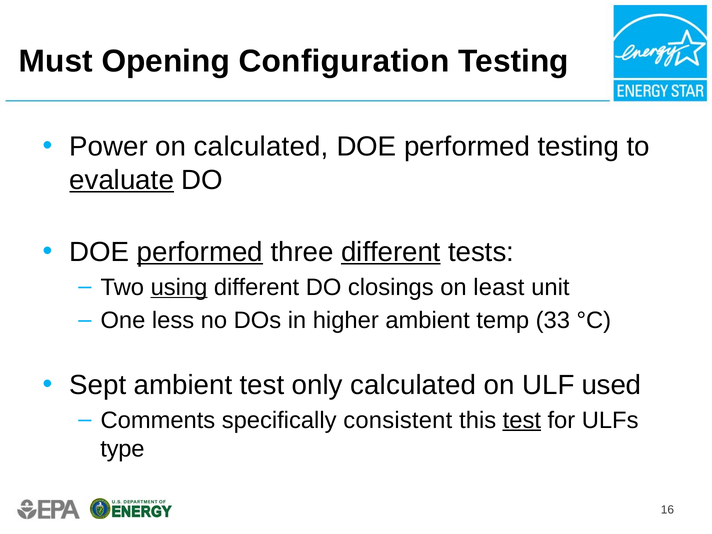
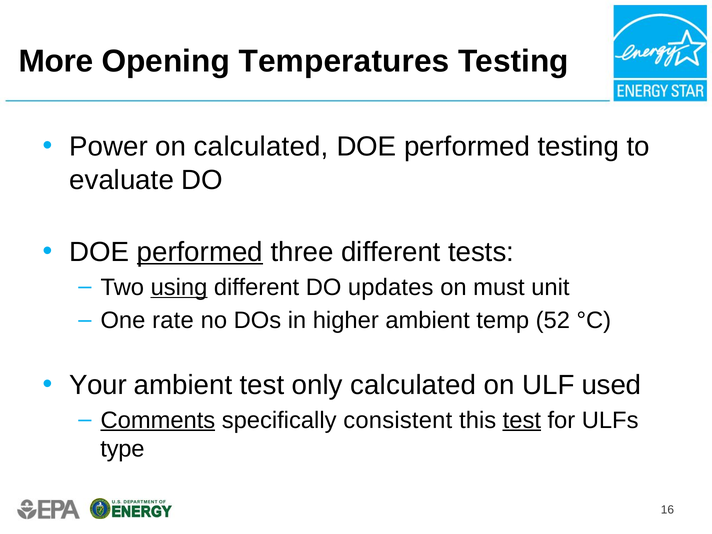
Must: Must -> More (56, 62)
Configuration: Configuration -> Temperatures (344, 62)
evaluate underline: present -> none (122, 180)
different underline: present -> none (391, 252)
closings: closings -> updates (391, 287)
least: least -> must (499, 287)
less: less -> rate (173, 321)
33: 33 -> 52 (553, 321)
Sept: Sept -> Your (98, 385)
Comments underline: none -> present (158, 420)
